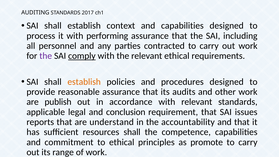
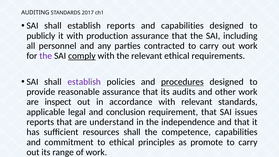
establish context: context -> reports (121, 26)
process: process -> publicly (41, 36)
performing: performing -> production (107, 36)
establish colour: orange -> purple (84, 82)
procedures underline: none -> present (182, 82)
publish: publish -> inspect (58, 102)
accountability: accountability -> independence (188, 122)
